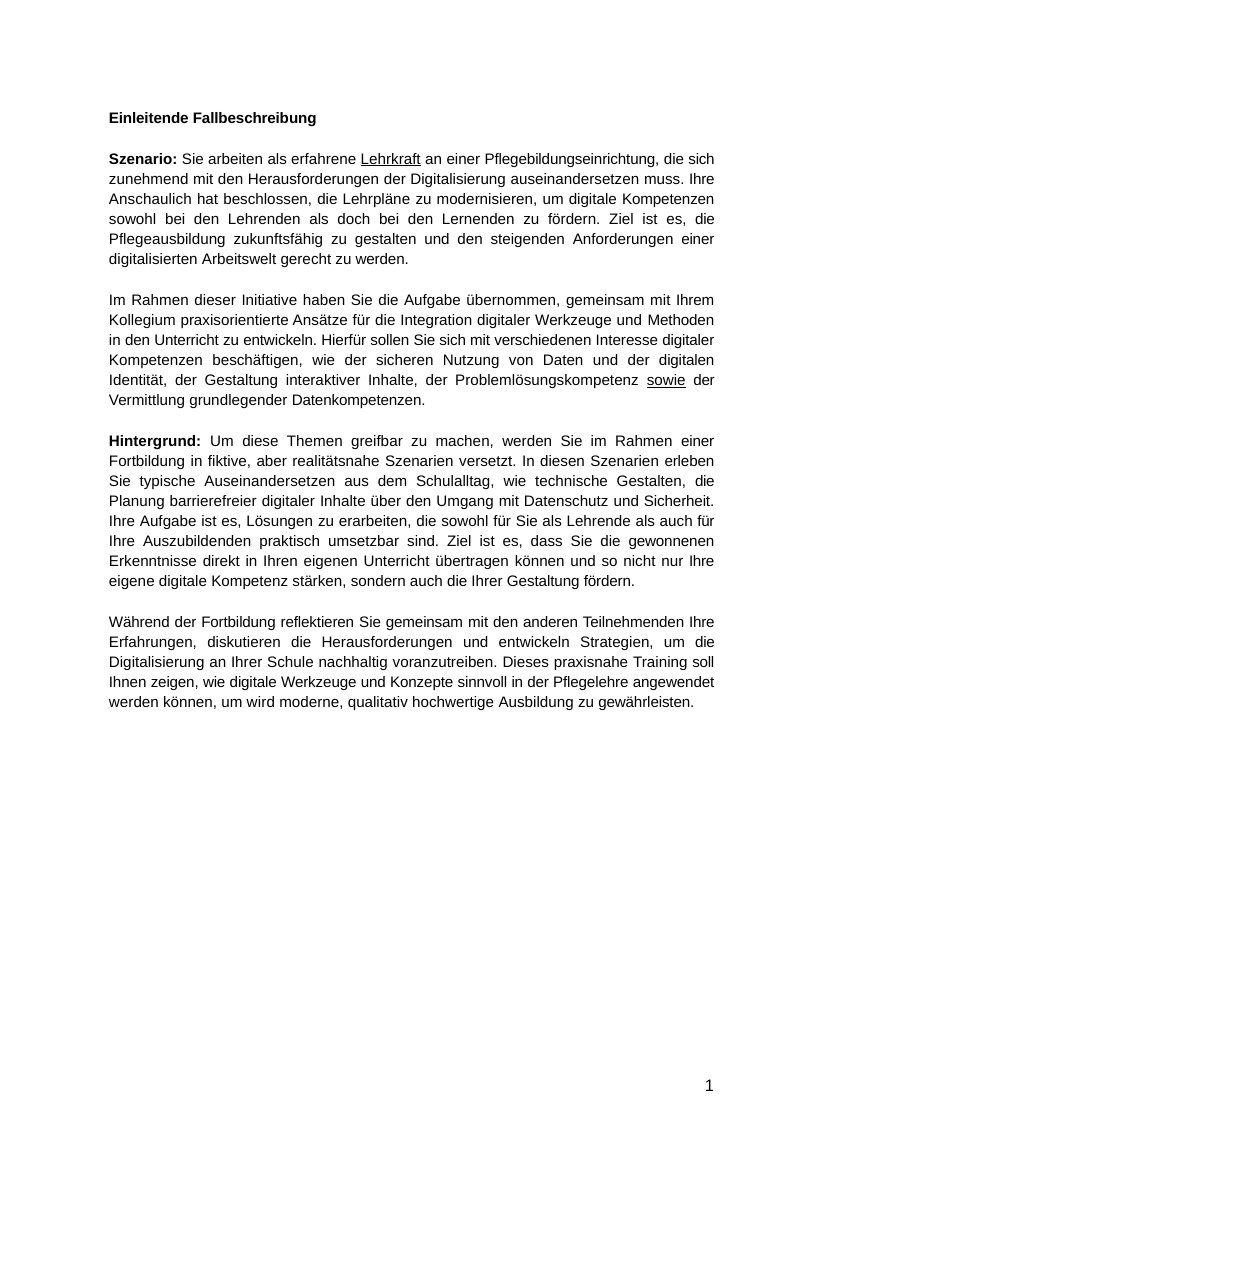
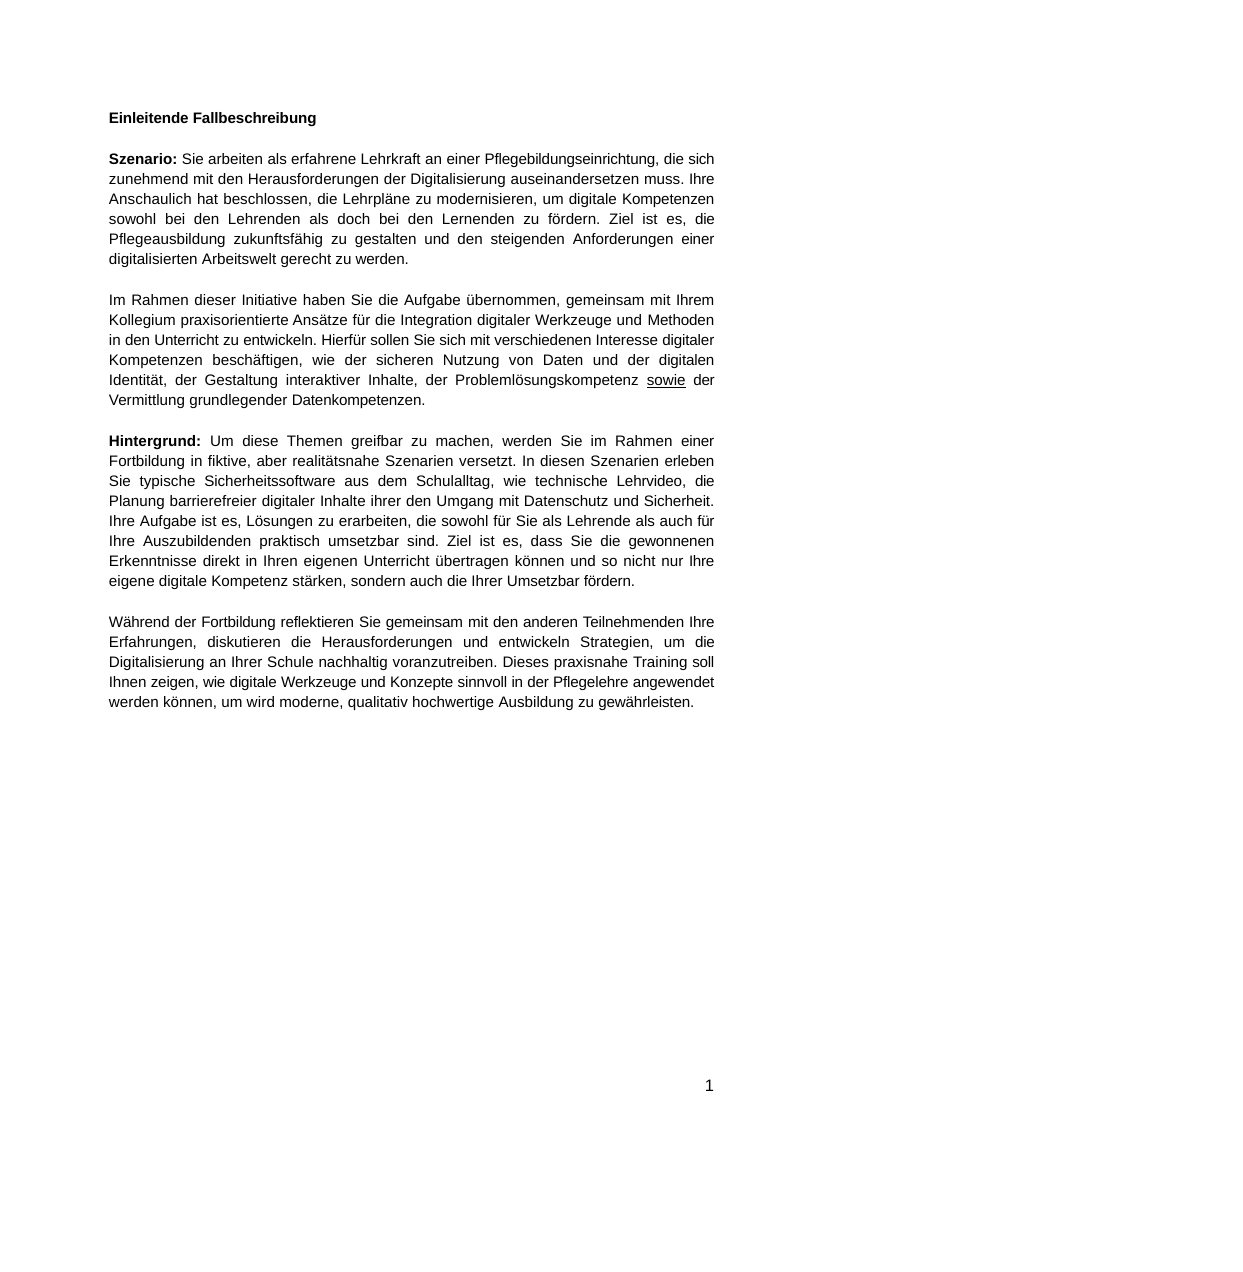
Lehrkraft underline: present -> none (391, 159)
typische Auseinandersetzen: Auseinandersetzen -> Sicherheitssoftware (270, 482)
technische Gestalten: Gestalten -> Lehrvideo (651, 482)
Inhalte über: über -> ihrer (386, 502)
Ihrer Gestaltung: Gestaltung -> Umsetzbar (543, 582)
